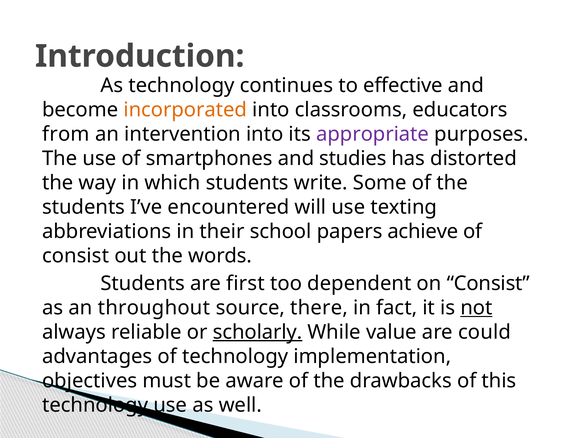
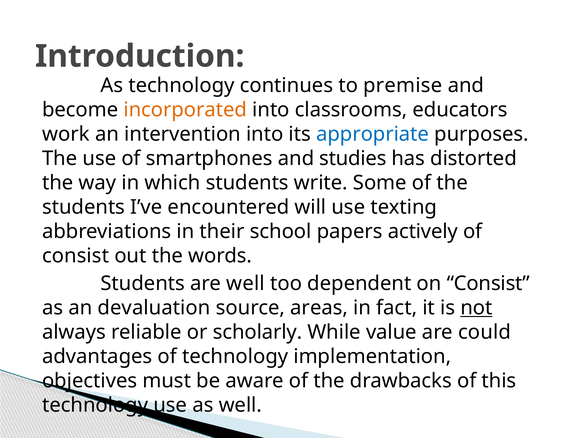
effective: effective -> premise (403, 86)
from: from -> work (66, 134)
appropriate colour: purple -> blue (373, 134)
achieve: achieve -> actively (423, 232)
are first: first -> well (246, 284)
throughout: throughout -> devaluation (154, 308)
there: there -> areas (319, 308)
scholarly underline: present -> none (258, 333)
